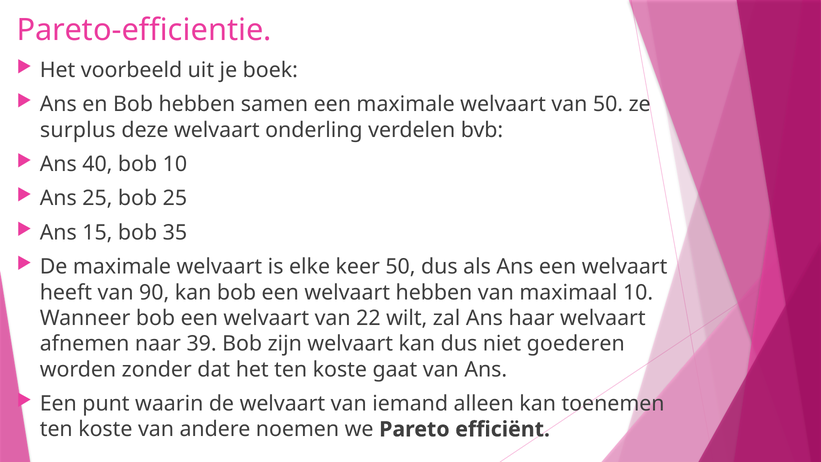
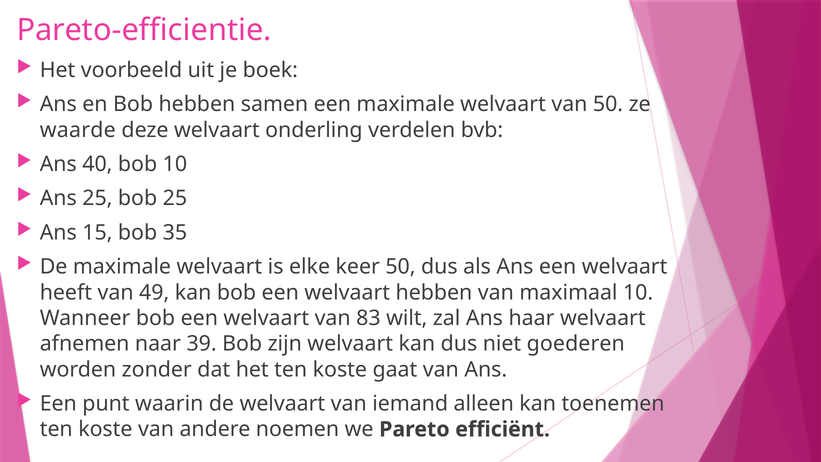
surplus: surplus -> waarde (78, 130)
90: 90 -> 49 (154, 292)
22: 22 -> 83 (368, 318)
